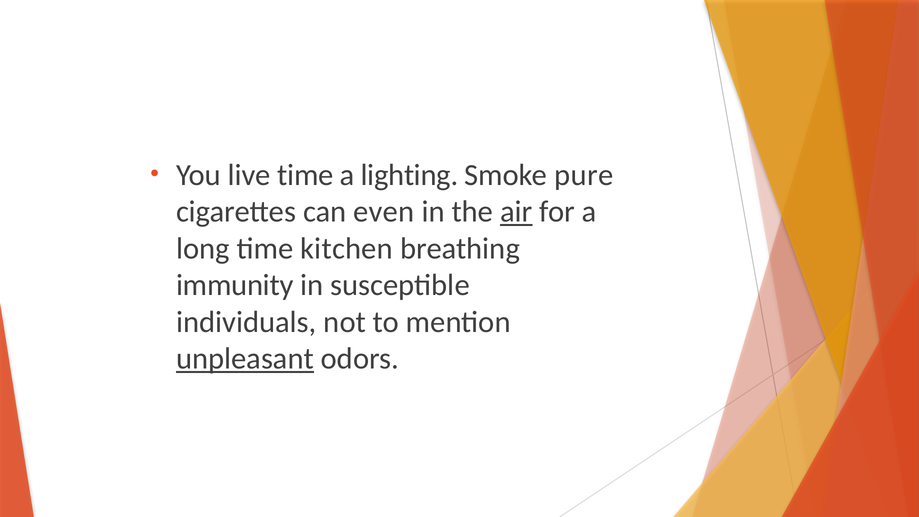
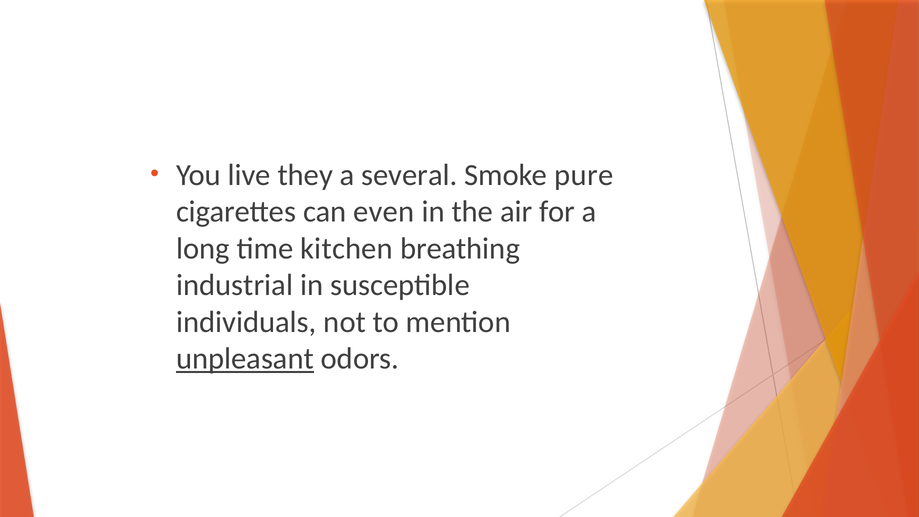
live time: time -> they (305, 175)
lighting: lighting -> several (409, 175)
air underline: present -> none (516, 212)
immunity: immunity -> industrial (235, 285)
